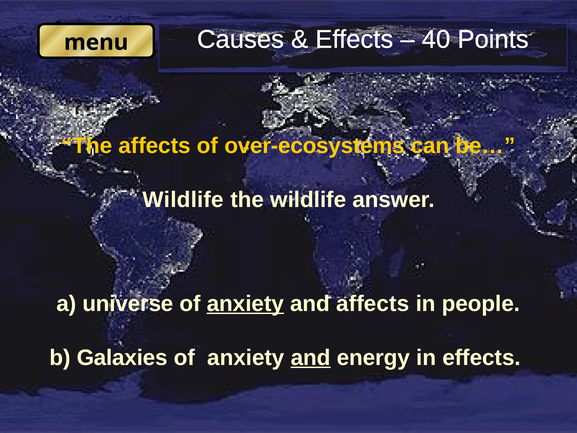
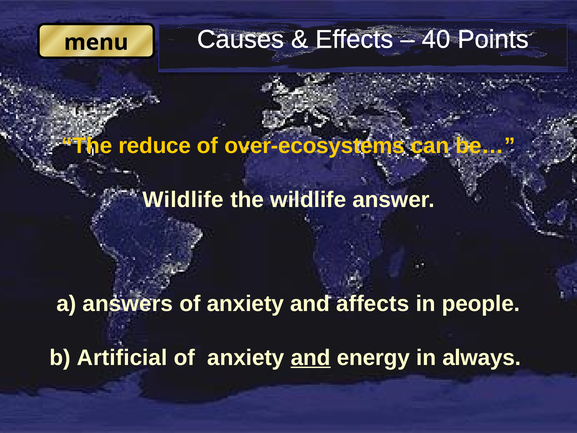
The affects: affects -> reduce (155, 146)
universe: universe -> answers (128, 304)
anxiety underline: present -> none (245, 304)
Galaxies: Galaxies -> Artificial (122, 357)
in effects: effects -> always (482, 357)
